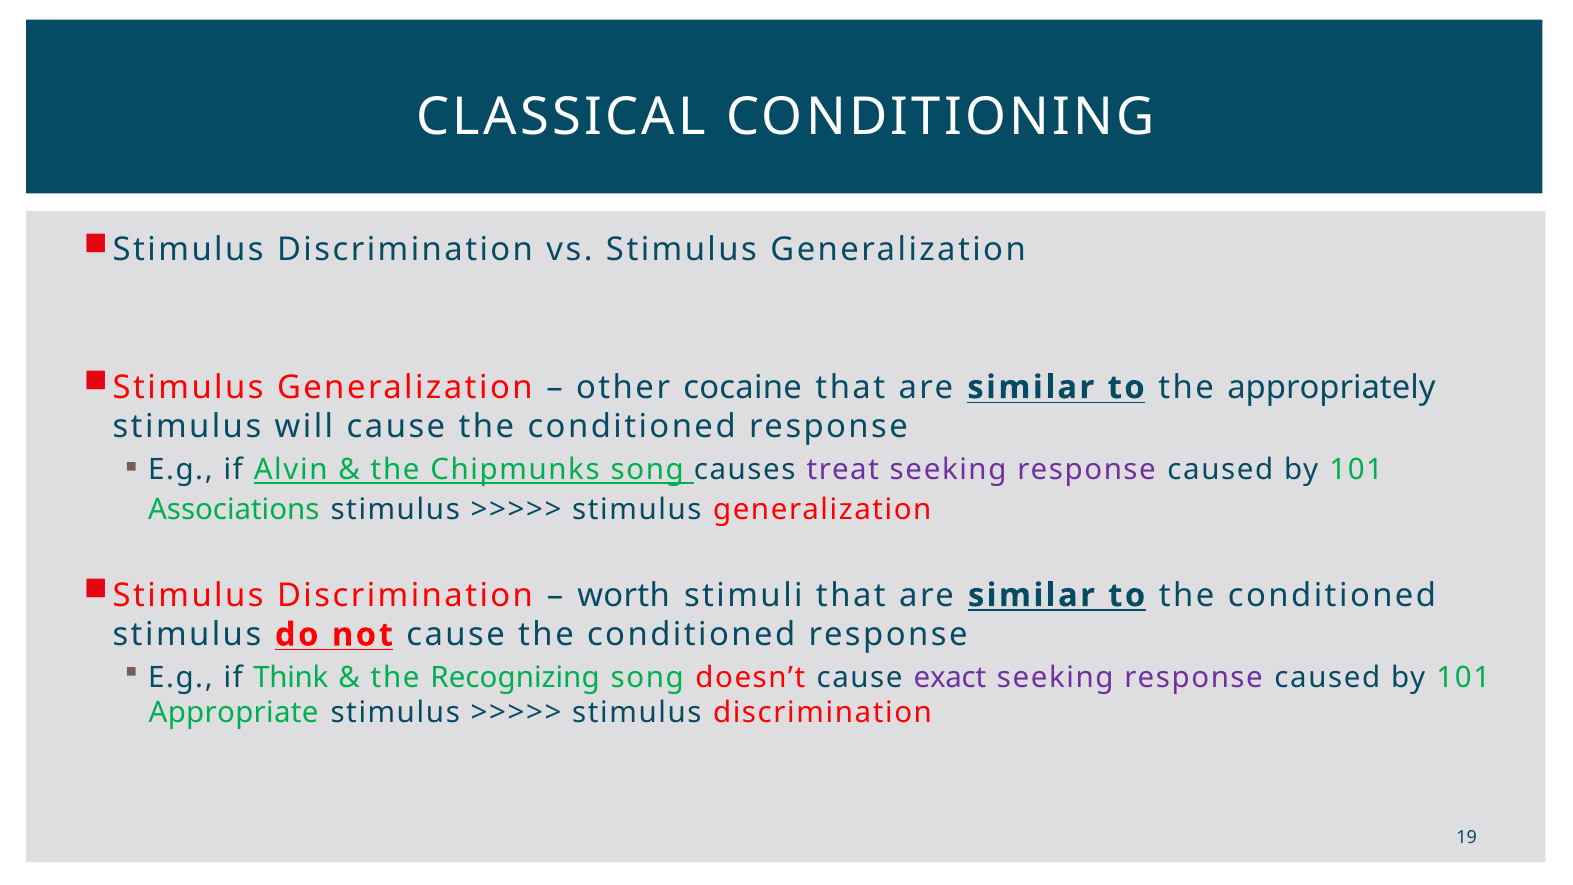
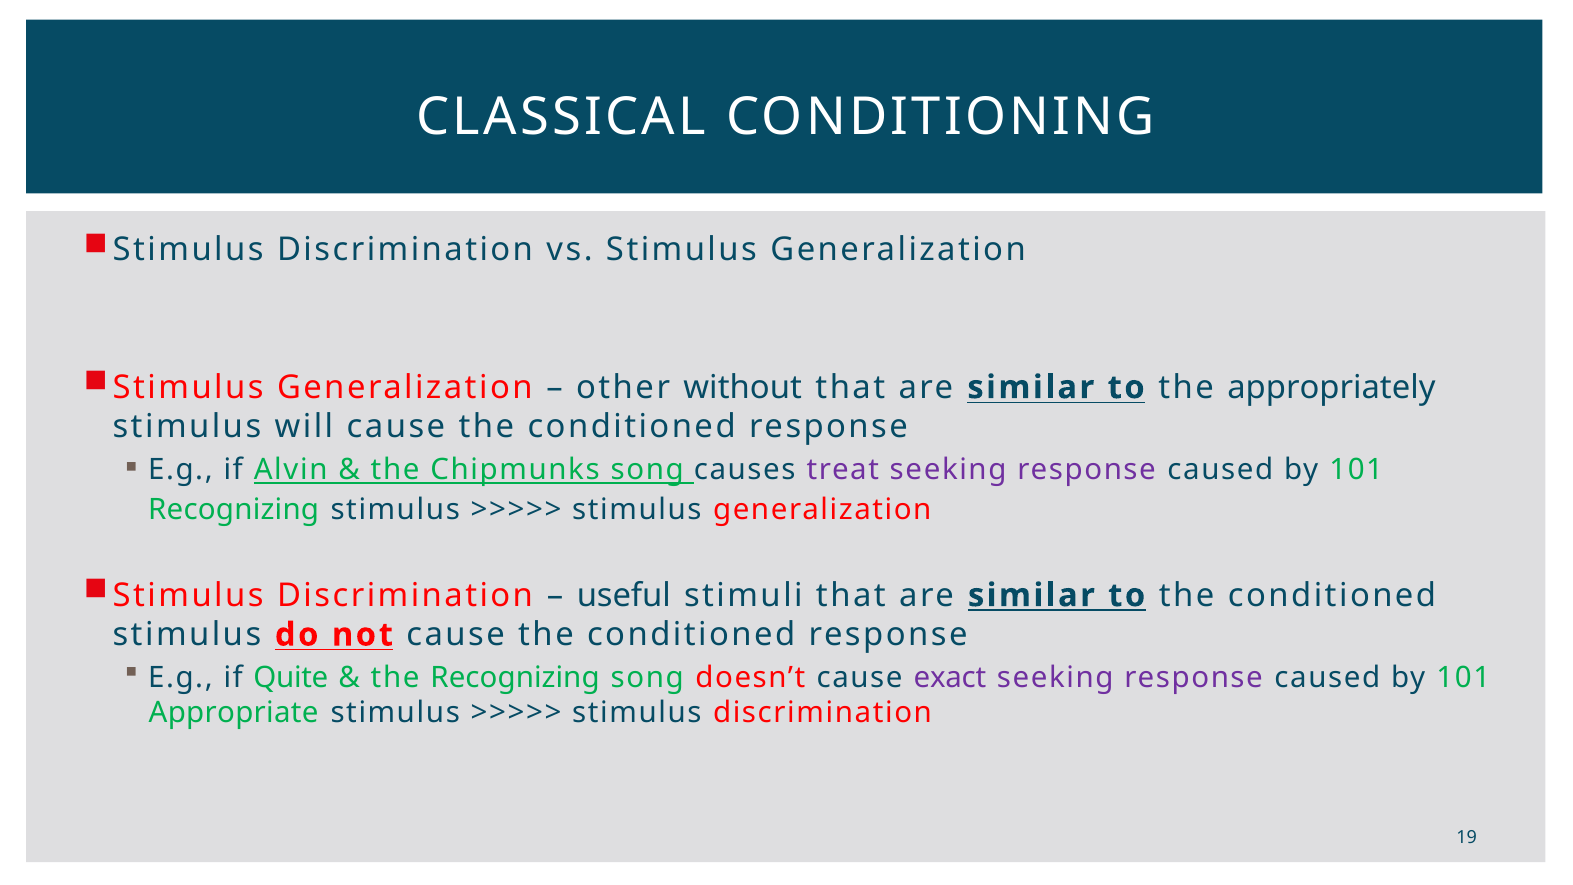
cocaine: cocaine -> without (743, 387)
Associations: Associations -> Recognizing (234, 510)
worth: worth -> useful (624, 595)
Think: Think -> Quite (291, 678)
